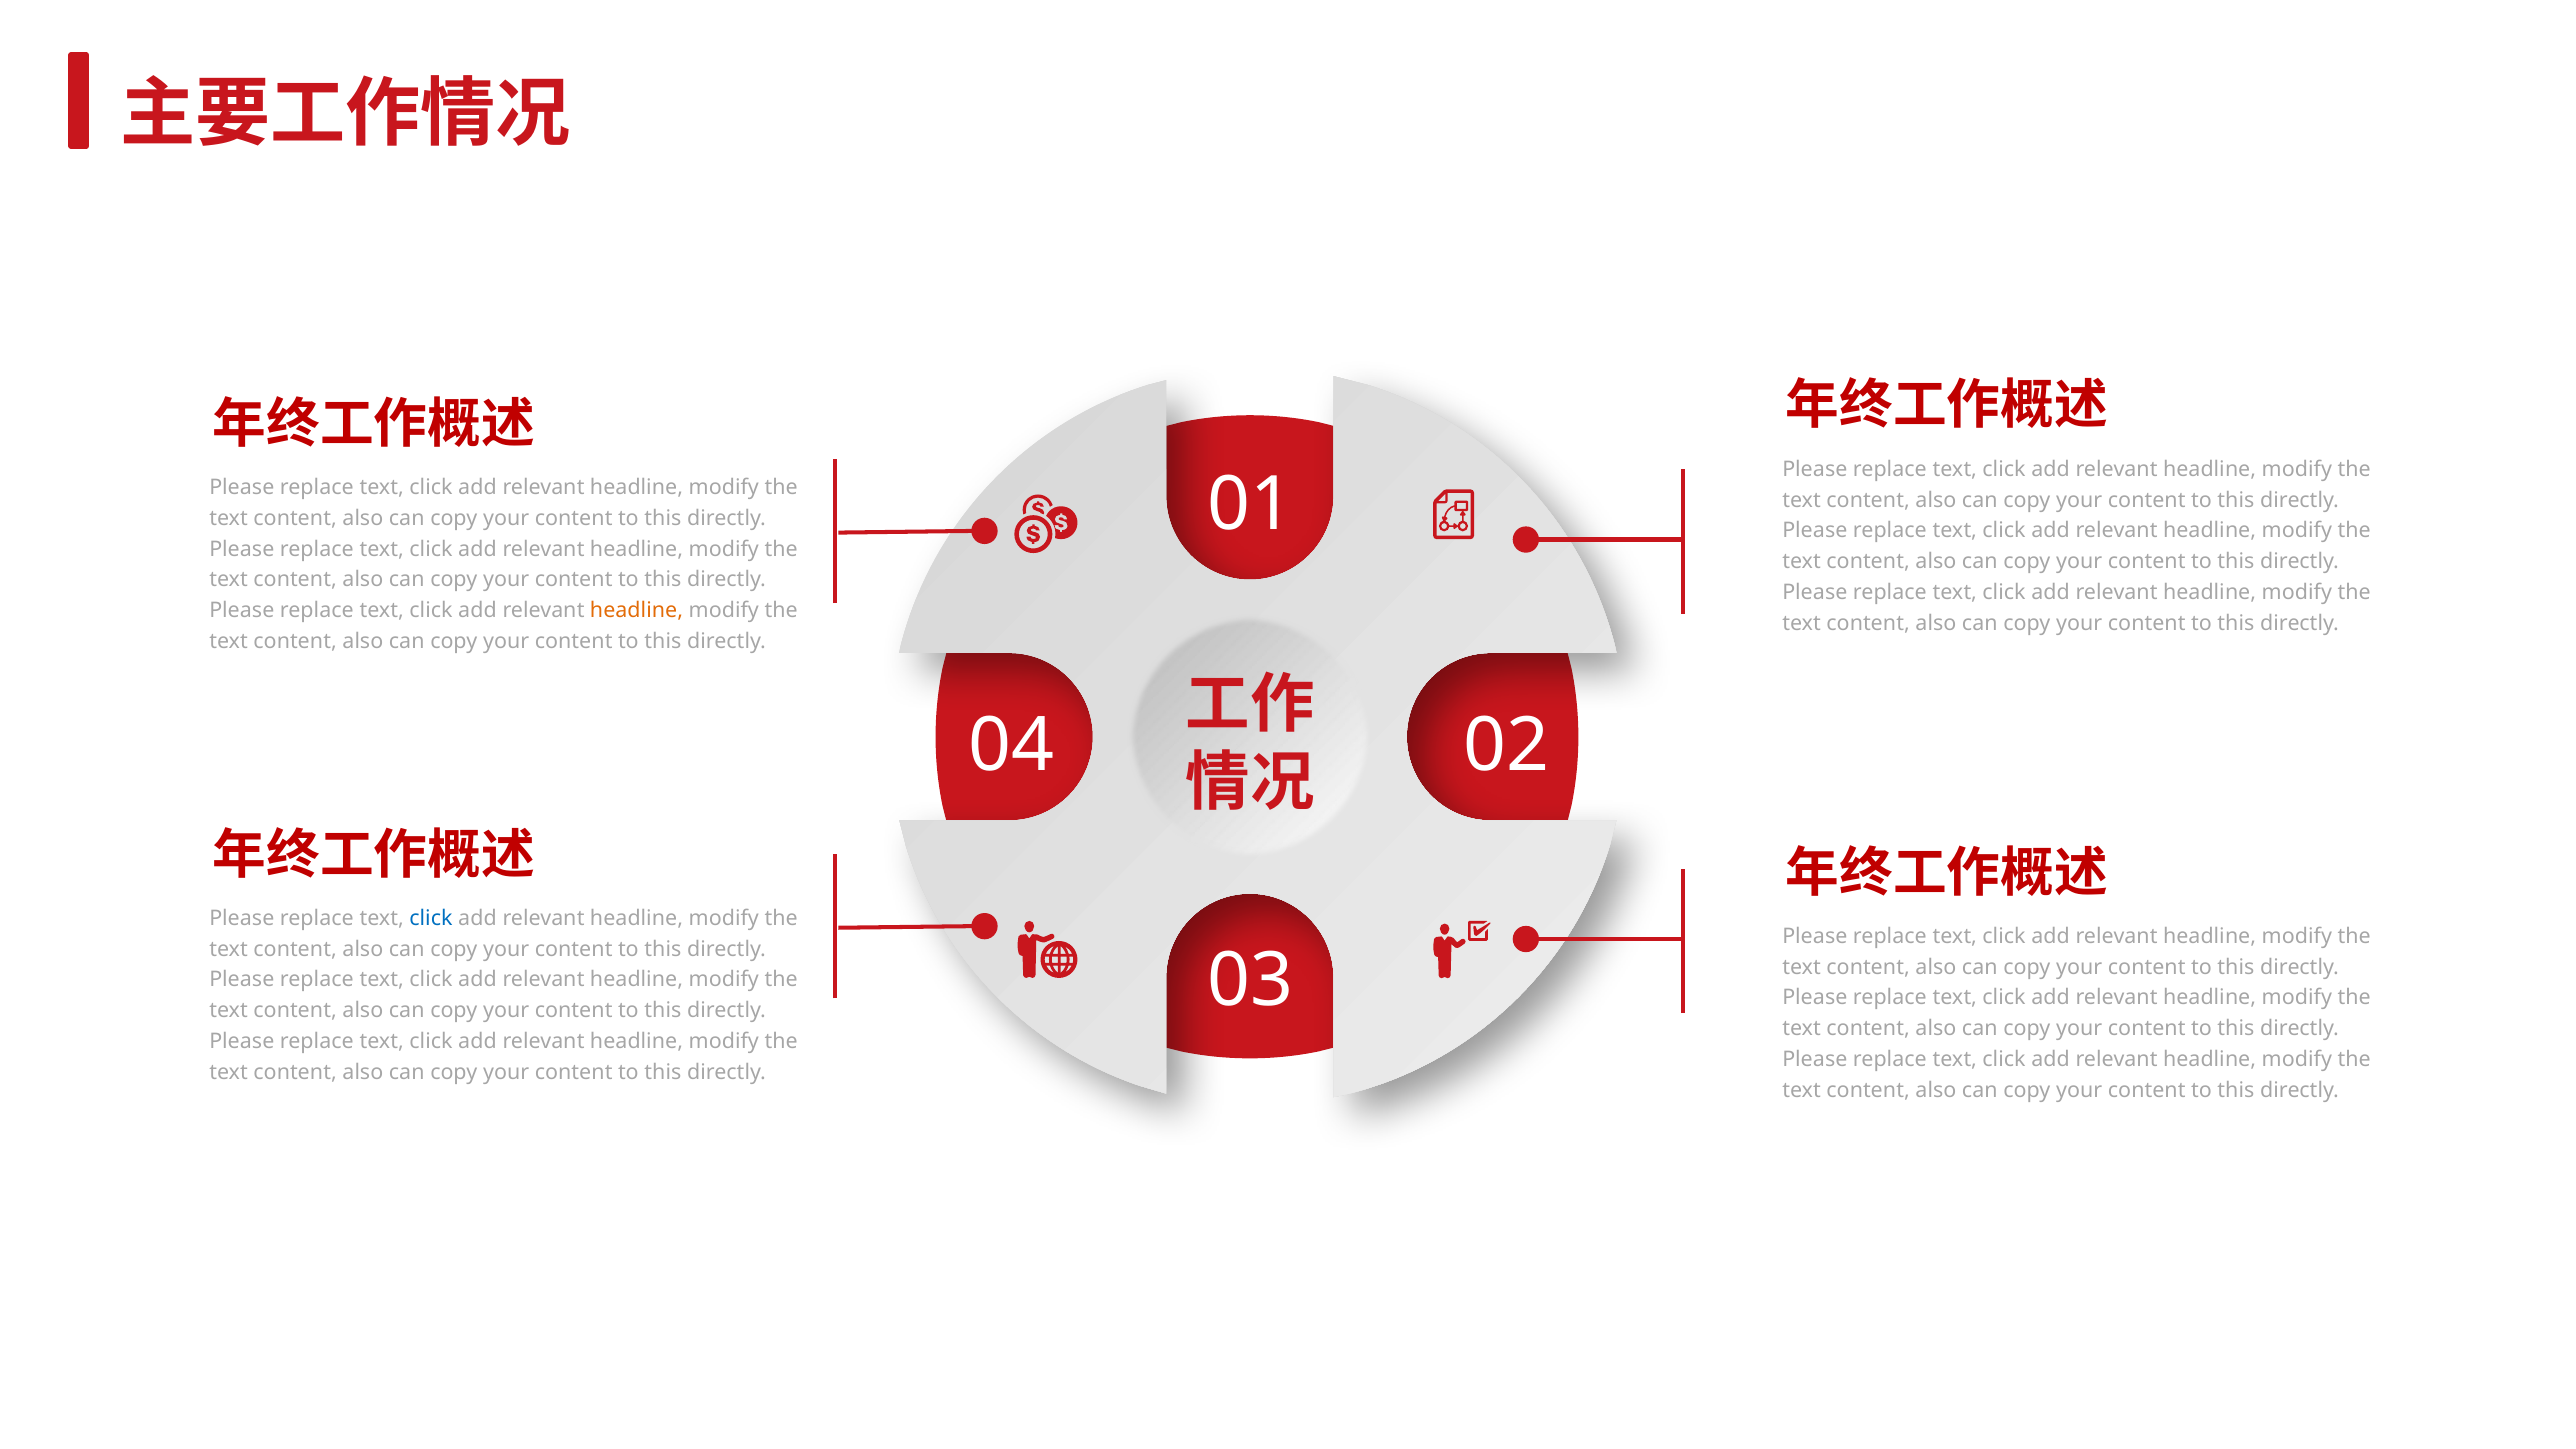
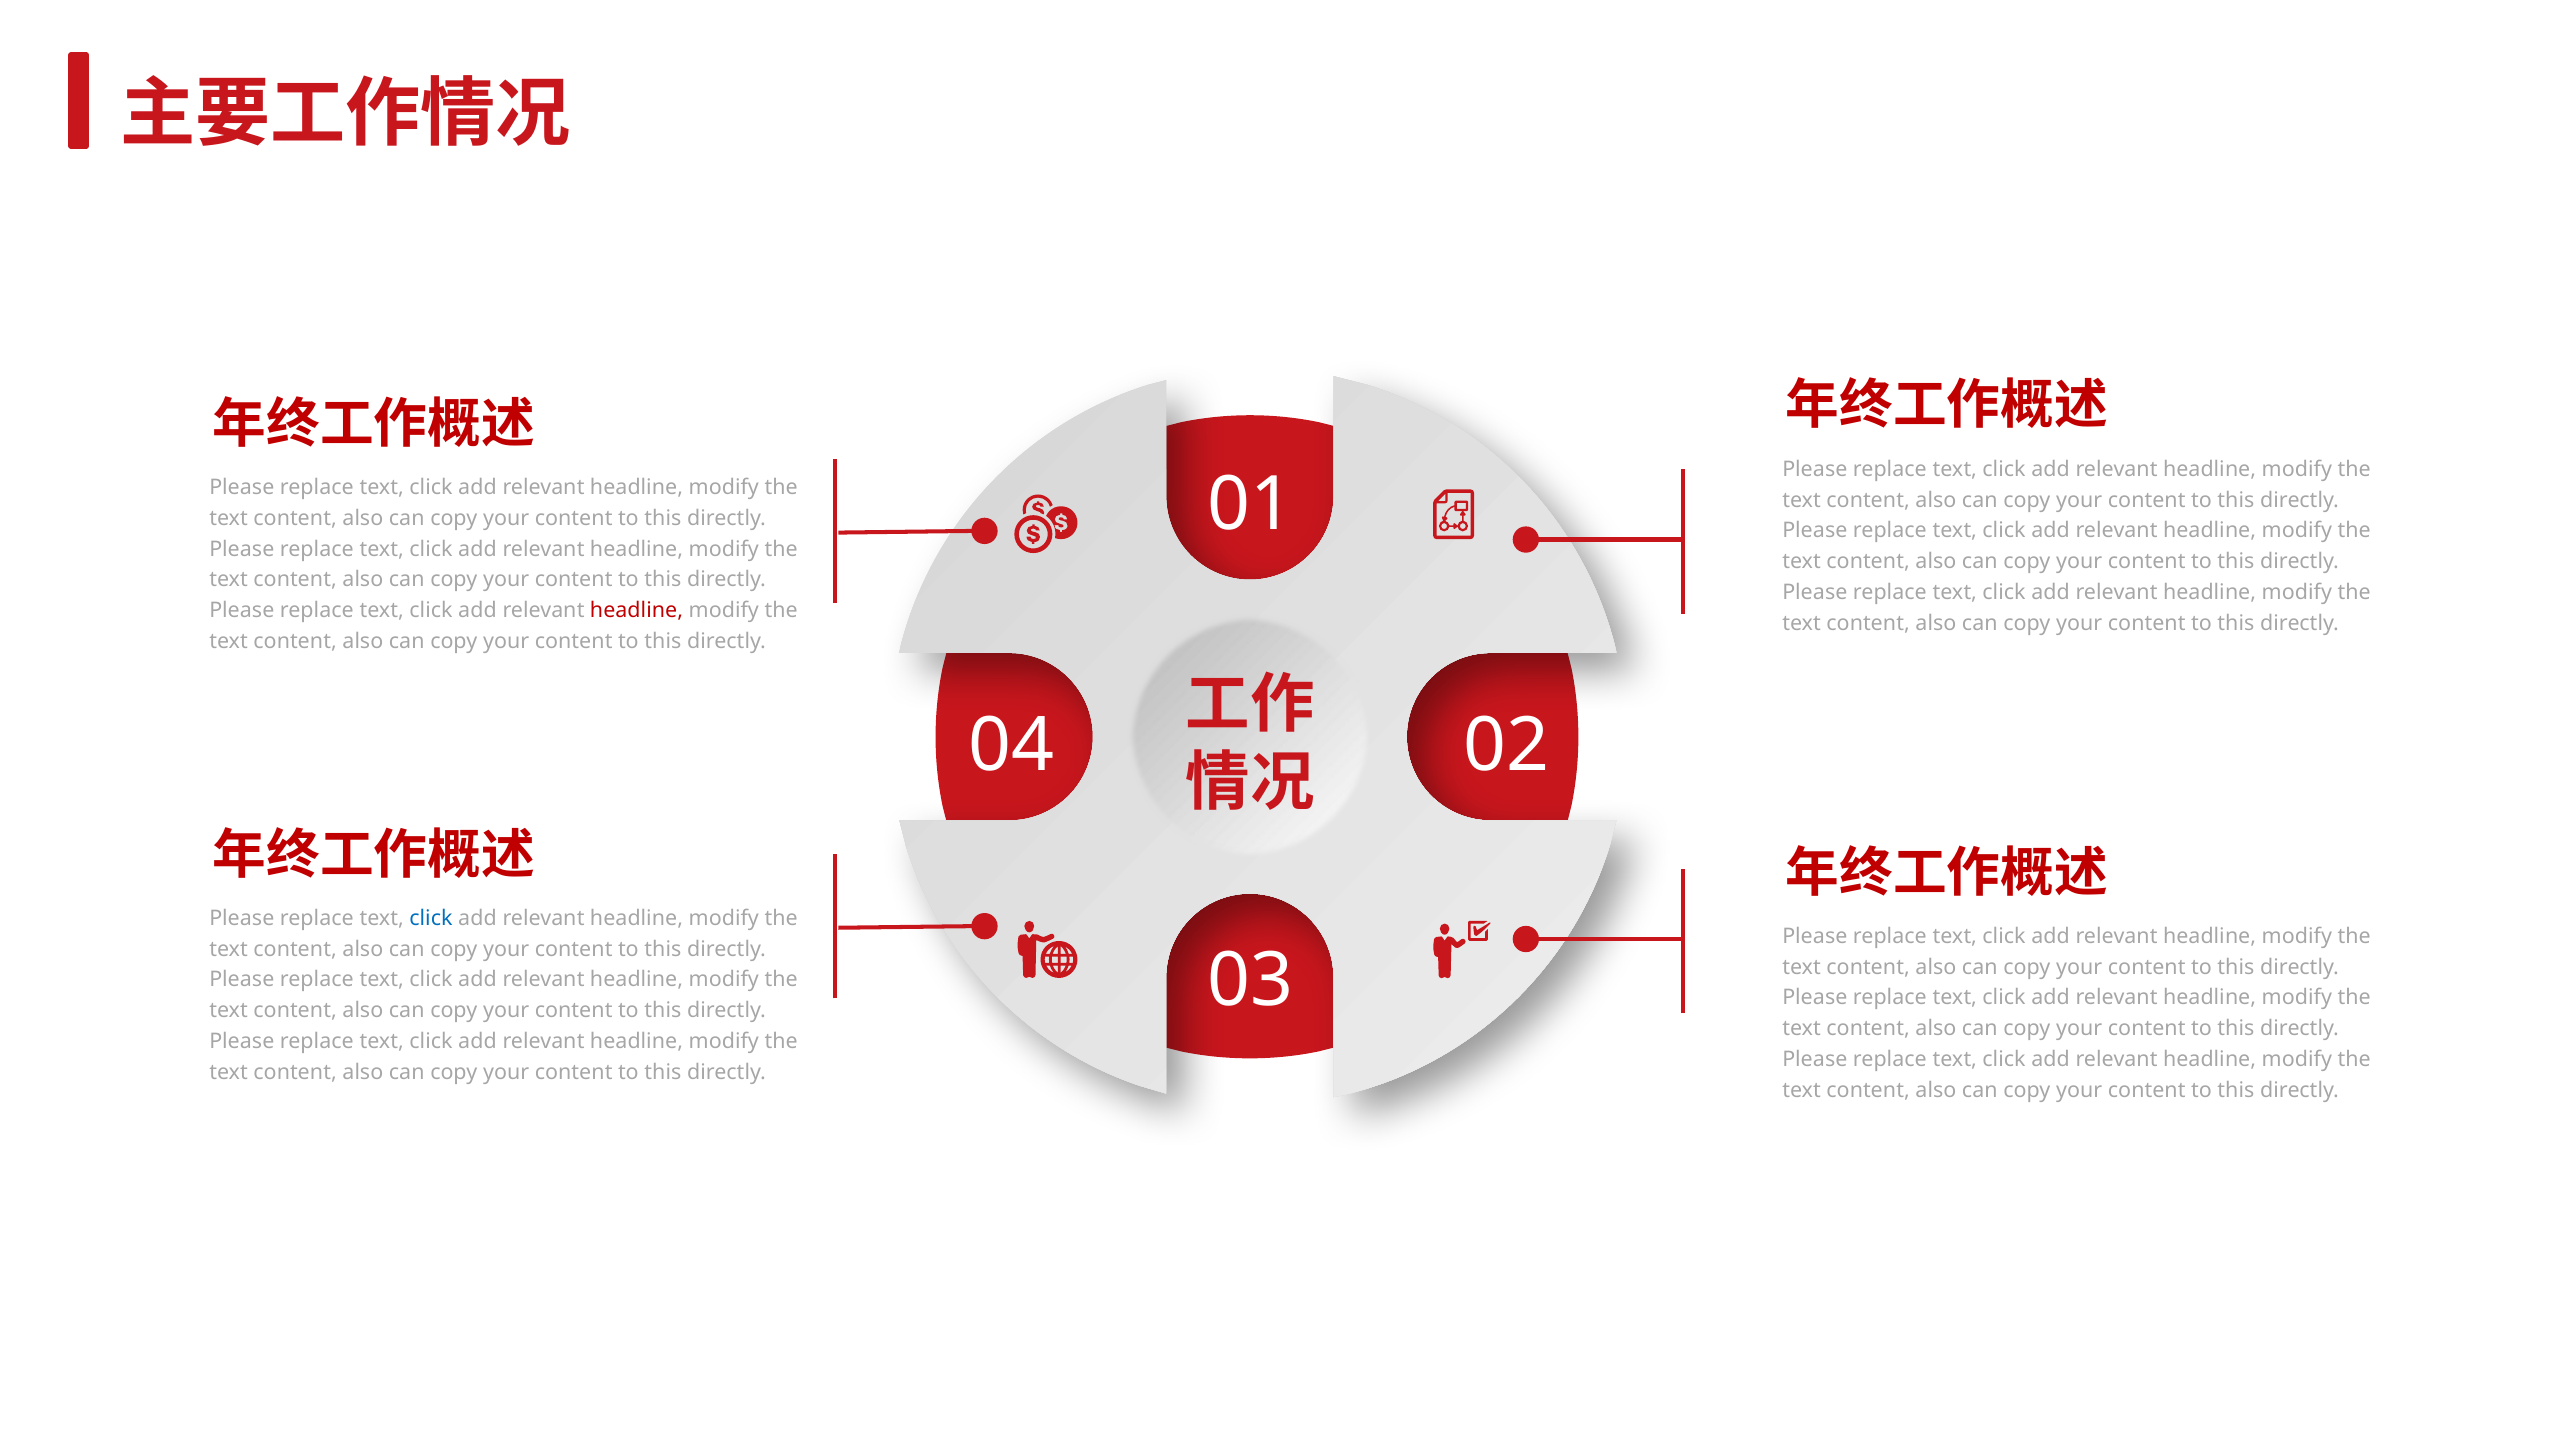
headline colour: orange -> red (636, 610)
